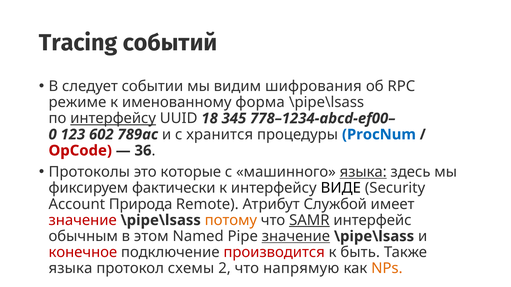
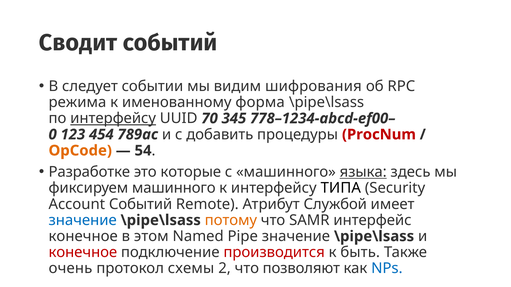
Tracing: Tracing -> Сводит (78, 43)
режиме: режиме -> режима (77, 102)
18: 18 -> 70 (210, 119)
602: 602 -> 454 (101, 135)
хранится: хранится -> добавить (220, 135)
ProcNum colour: blue -> red (379, 135)
OpCode colour: red -> orange (80, 151)
36: 36 -> 54 (143, 151)
Протоколы: Протоколы -> Разработке (89, 172)
фиксируем фактически: фактически -> машинного (174, 188)
ВИДЕ: ВИДЕ -> ТИПА (341, 188)
Account Природа: Природа -> Событий (141, 204)
значение colour: red -> blue (83, 221)
SAMR underline: present -> none (309, 221)
обычным: обычным -> конечное (83, 237)
значение underline: present -> none (296, 237)
языка: языка -> очень (70, 269)
напрямую: напрямую -> позволяют (301, 269)
NPs colour: orange -> blue (387, 269)
